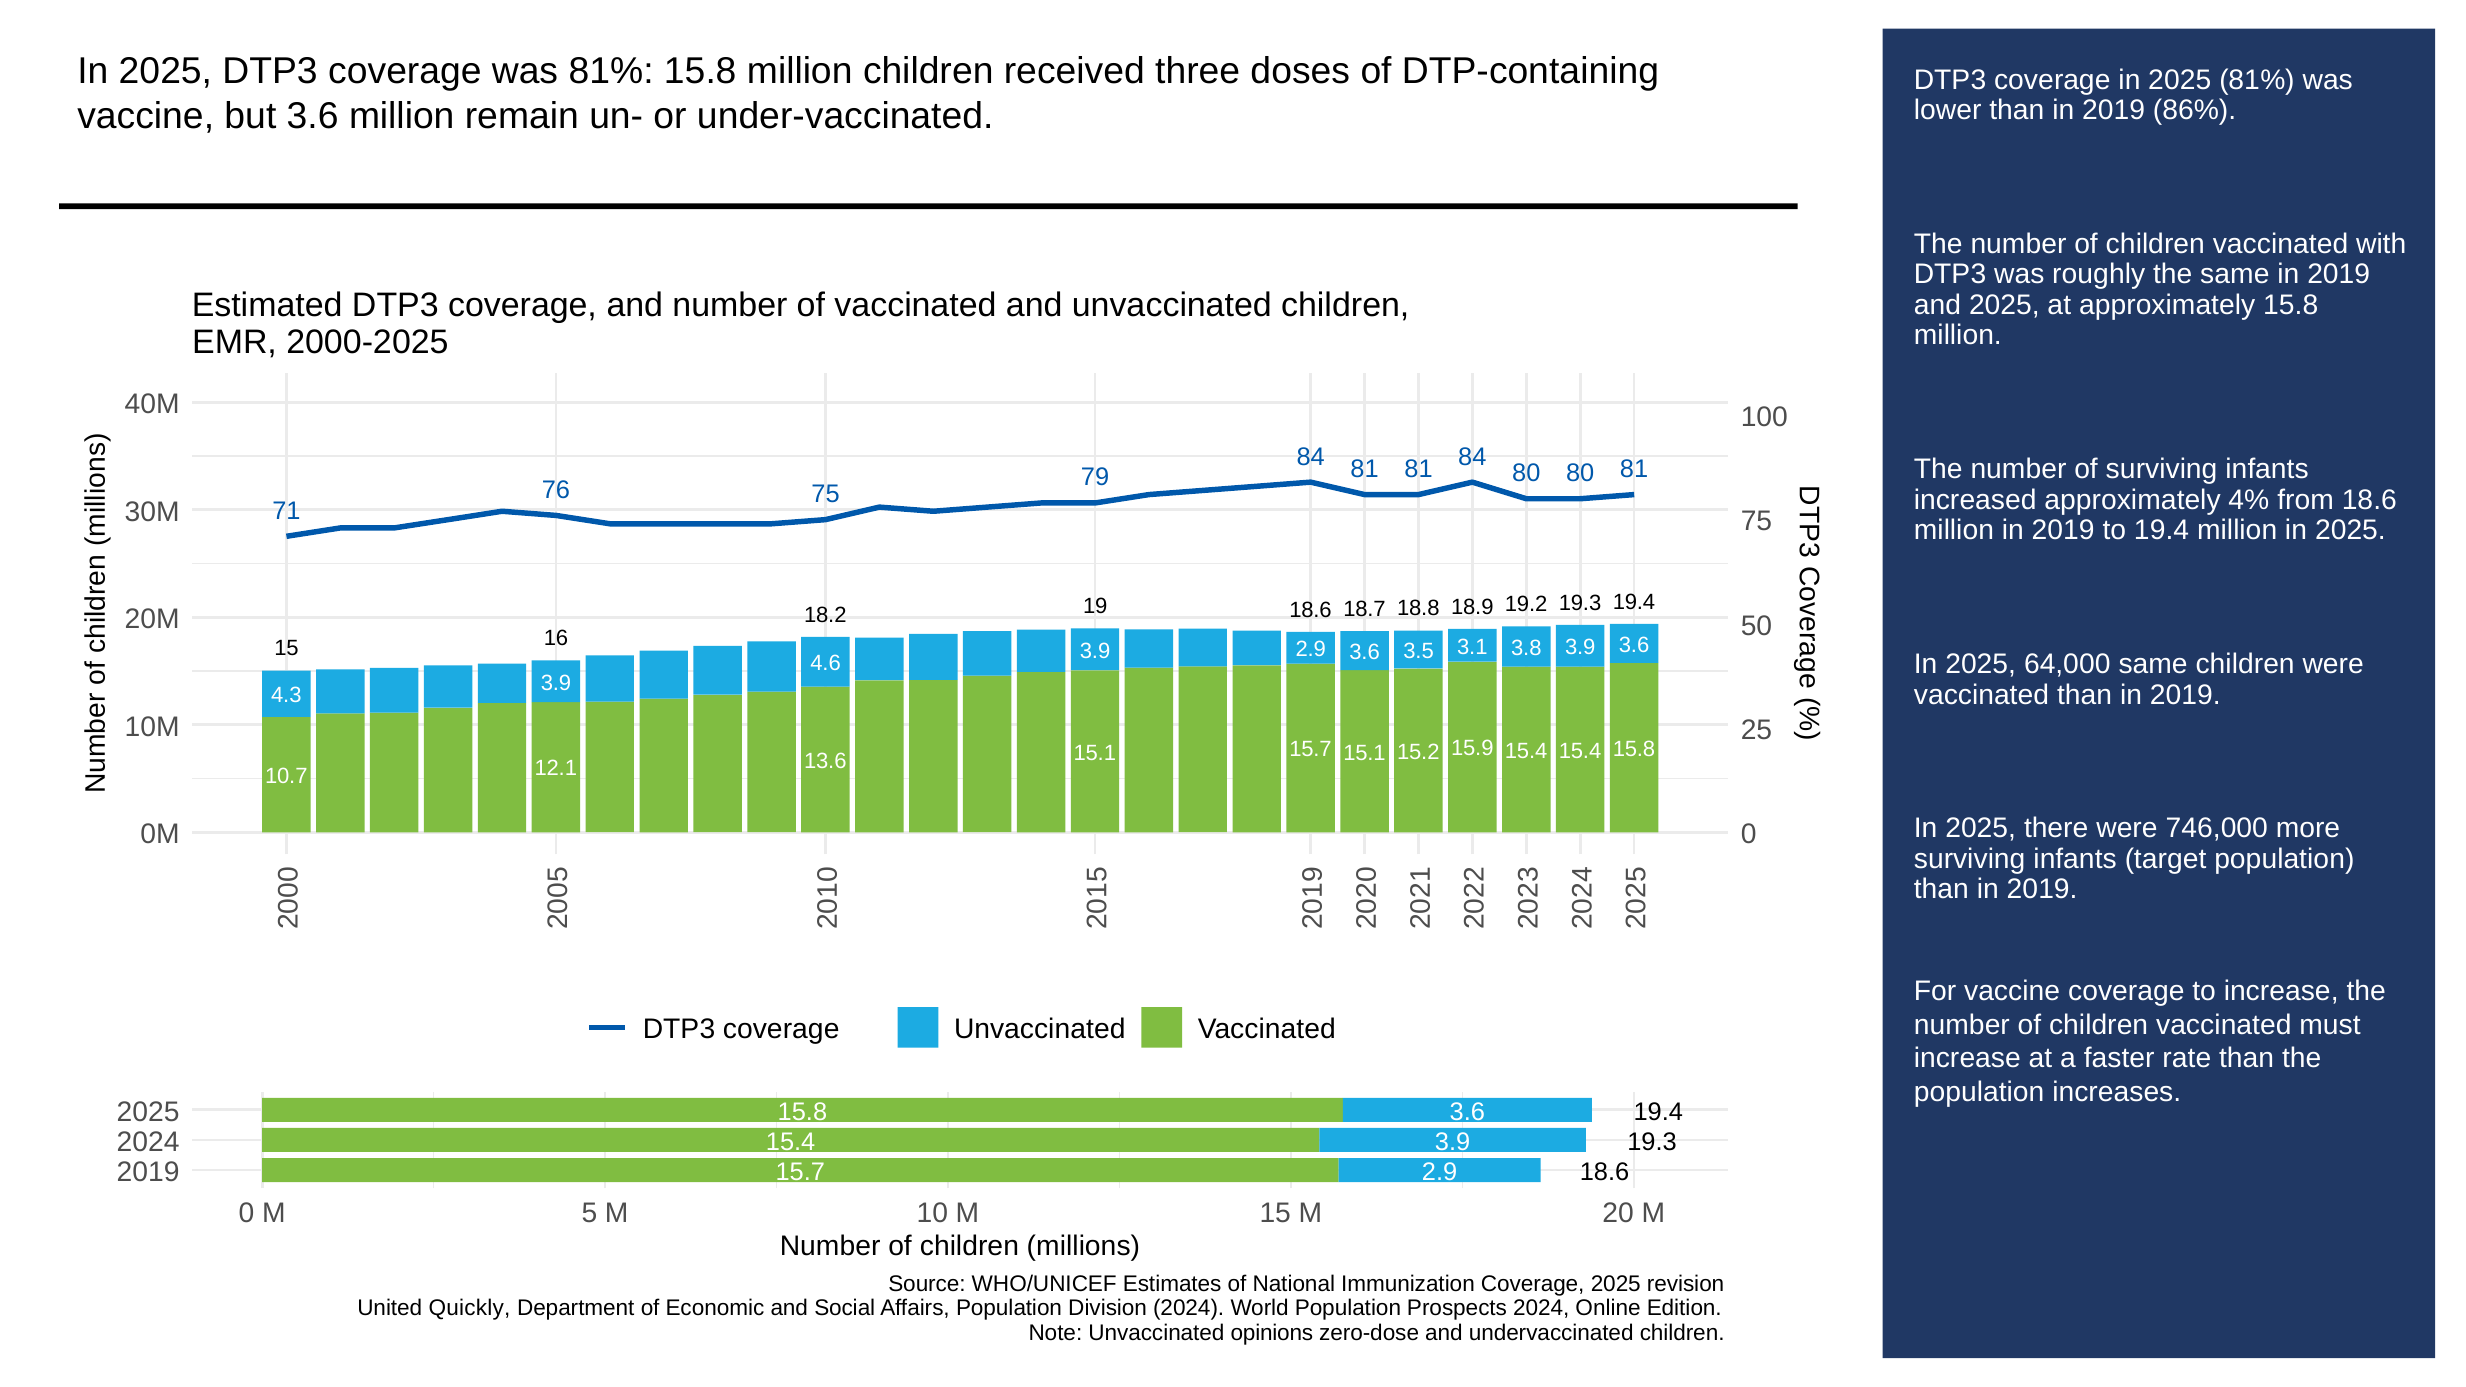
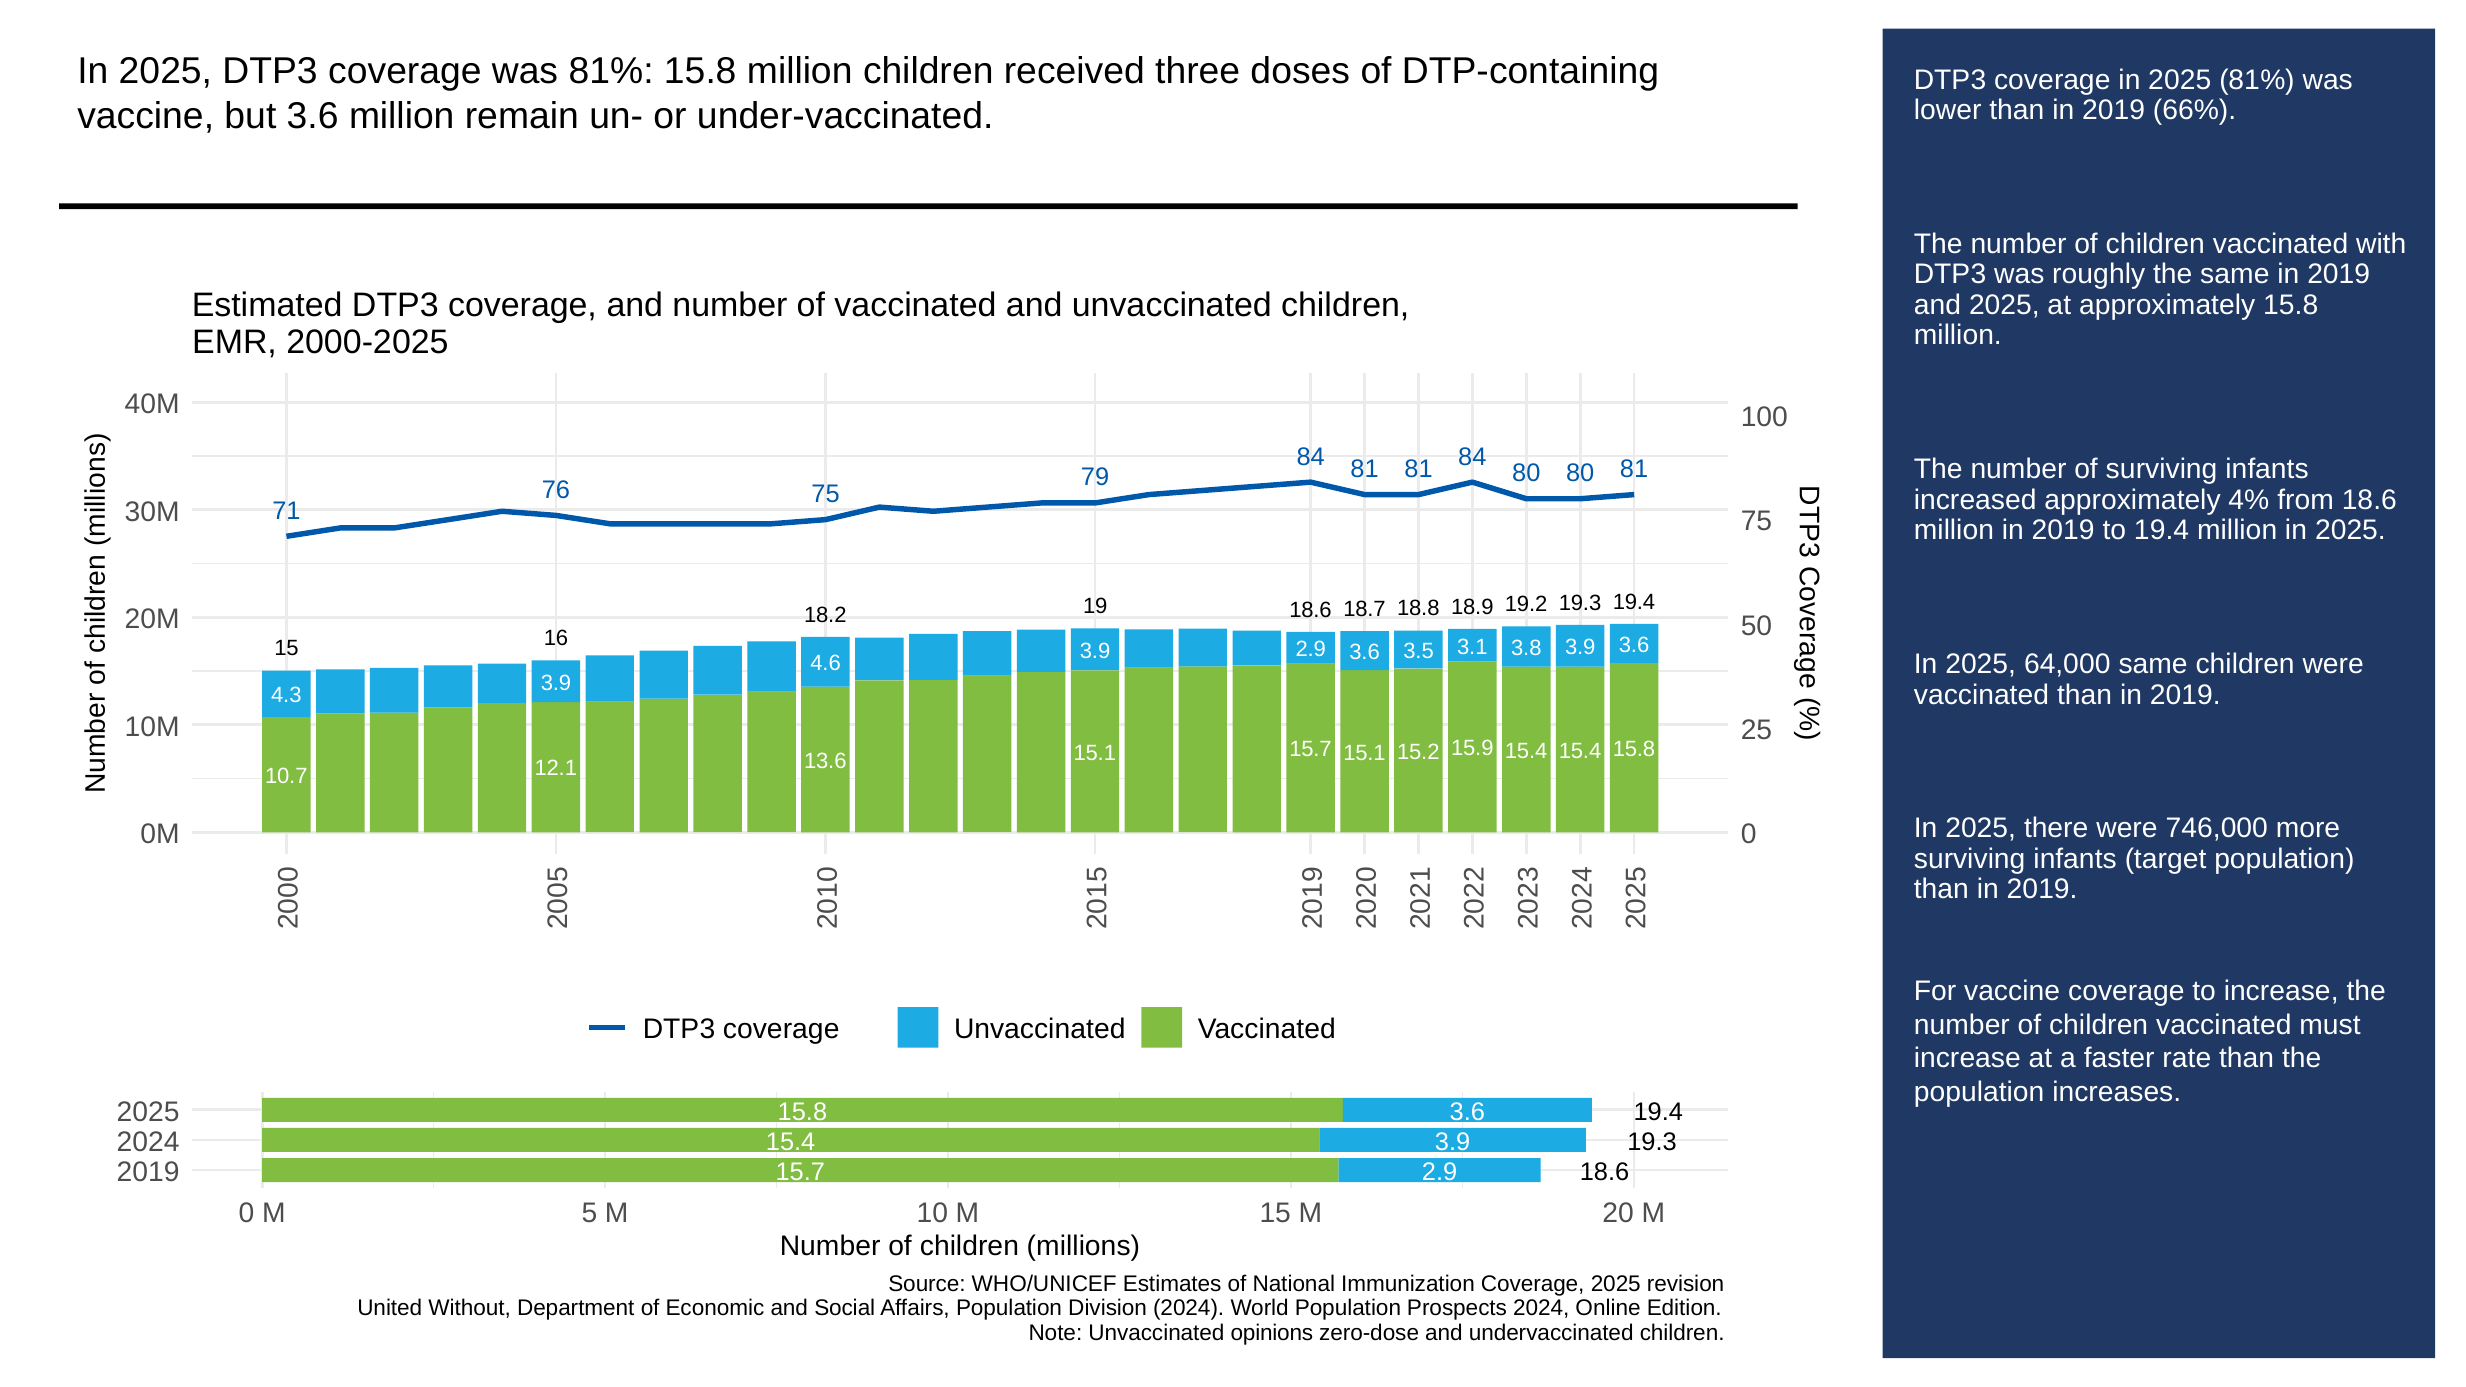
86%: 86% -> 66% (2195, 110)
Quickly: Quickly -> Without (470, 1308)
